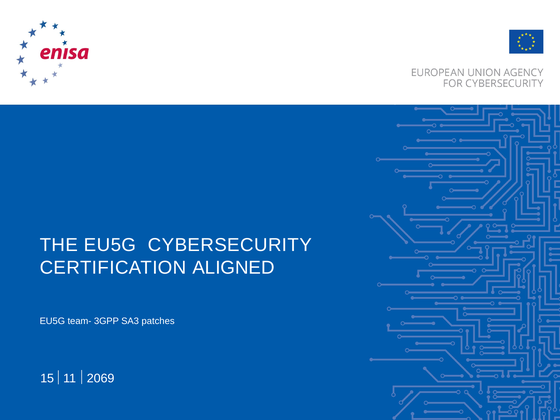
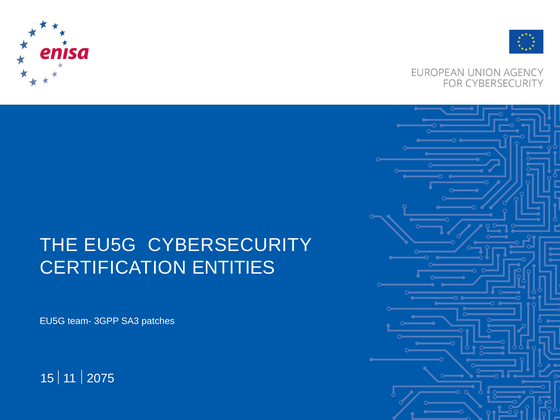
ALIGNED: ALIGNED -> ENTITIES (234, 268)
2069: 2069 -> 2075 (101, 378)
